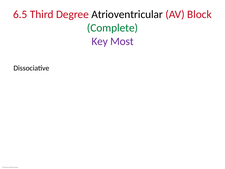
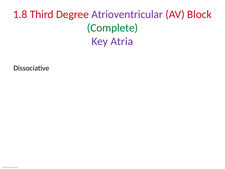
6.5: 6.5 -> 1.8 (20, 14)
Atrioventricular colour: black -> purple (127, 14)
Most: Most -> Atria (122, 41)
